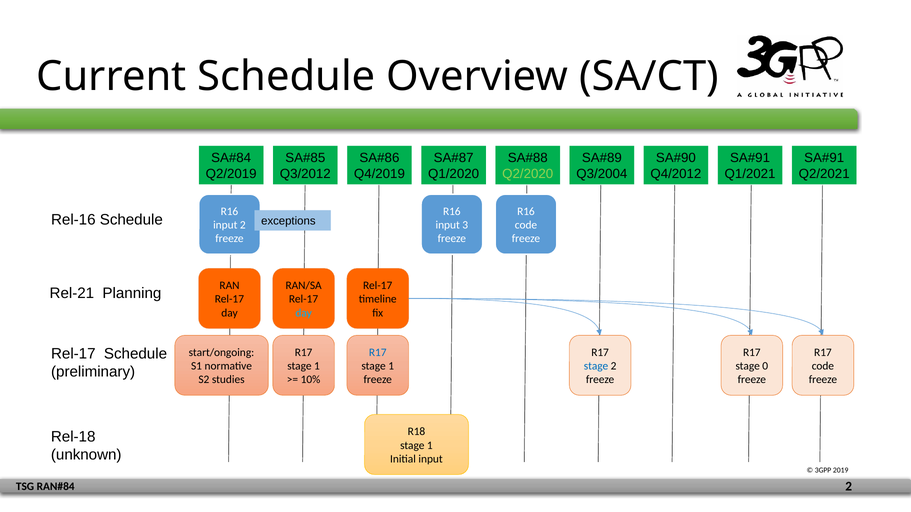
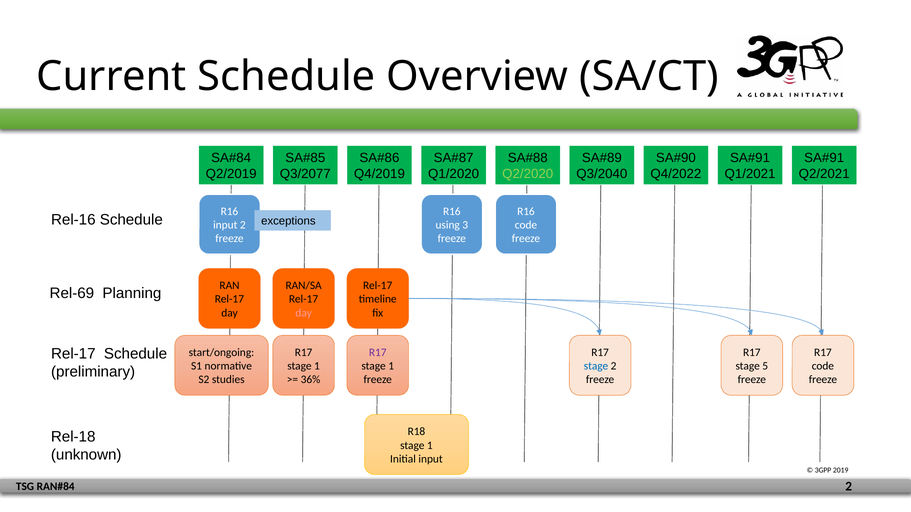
Q3/2012: Q3/2012 -> Q3/2077 (305, 174)
Q3/2004: Q3/2004 -> Q3/2040 (602, 174)
Q4/2012: Q4/2012 -> Q4/2022 (676, 174)
input: input -> using (448, 225)
Rel-21: Rel-21 -> Rel-69 (72, 294)
day colour: light blue -> pink (304, 313)
R17 colour: blue -> purple (378, 353)
0: 0 -> 5 (765, 366)
10%: 10% -> 36% (310, 380)
